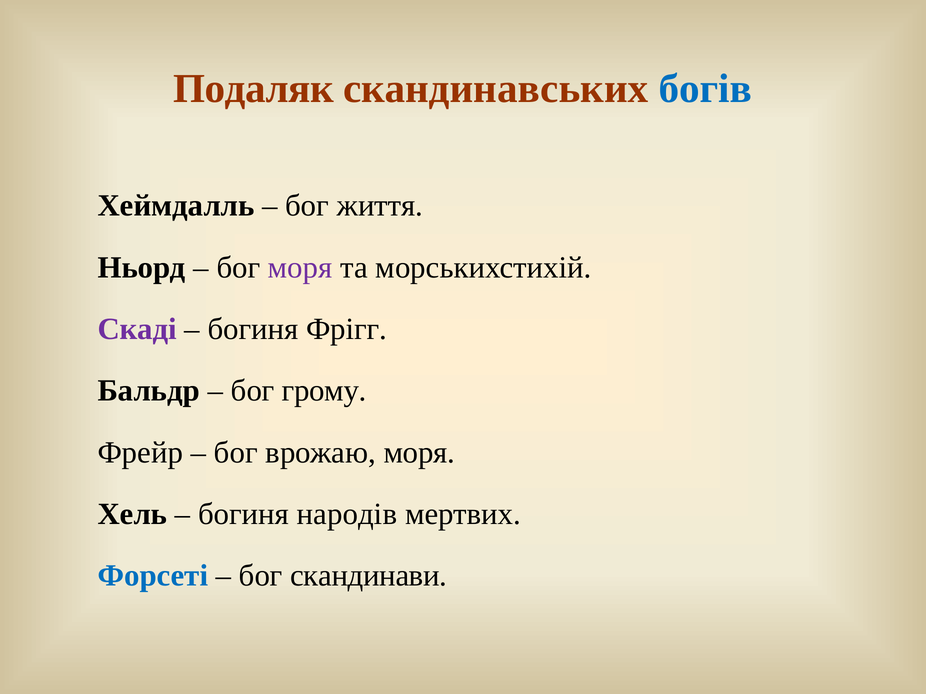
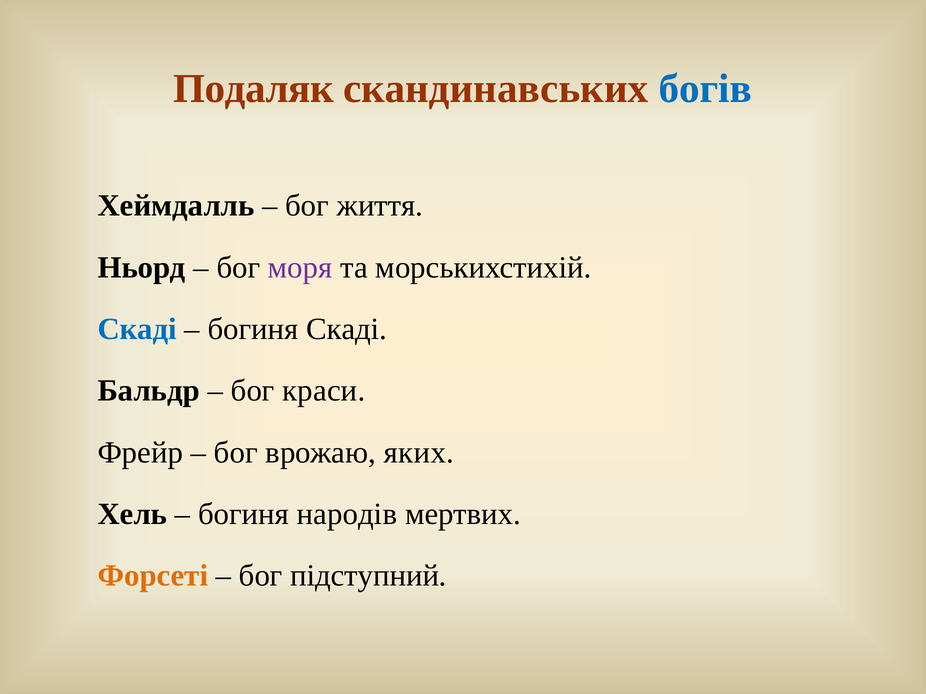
Скаді colour: purple -> blue (137, 329)
богиня Фрігг: Фрігг -> Скаді (346, 329)
грому: грому -> краси (324, 391)
врожаю моря: моря -> яких (419, 453)
Форсеті colour: blue -> orange (153, 576)
скандинави: скандинави -> підступний (369, 576)
